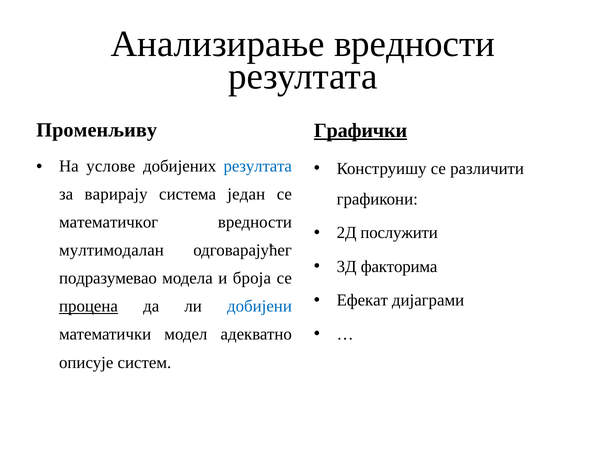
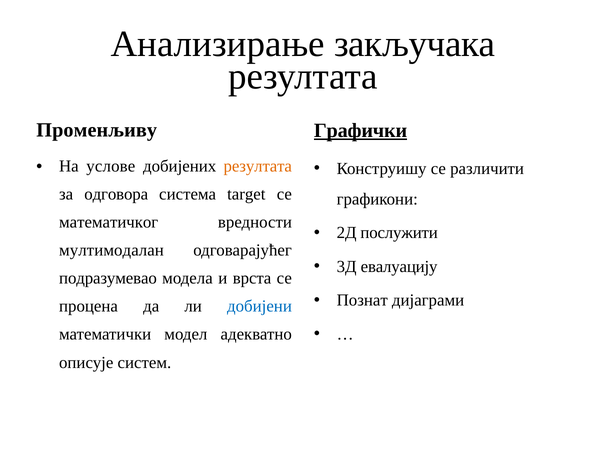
Анализирање вредности: вредности -> закључака (415, 44)
резултата colour: blue -> orange (258, 166)
варирaју: варирaју -> одговора (116, 194)
један: један -> target (246, 194)
факторима: факторима -> евалуацију (399, 266)
броја: броја -> врста (252, 278)
Ефекат: Ефекат -> Познат (362, 300)
процена underline: present -> none (89, 306)
